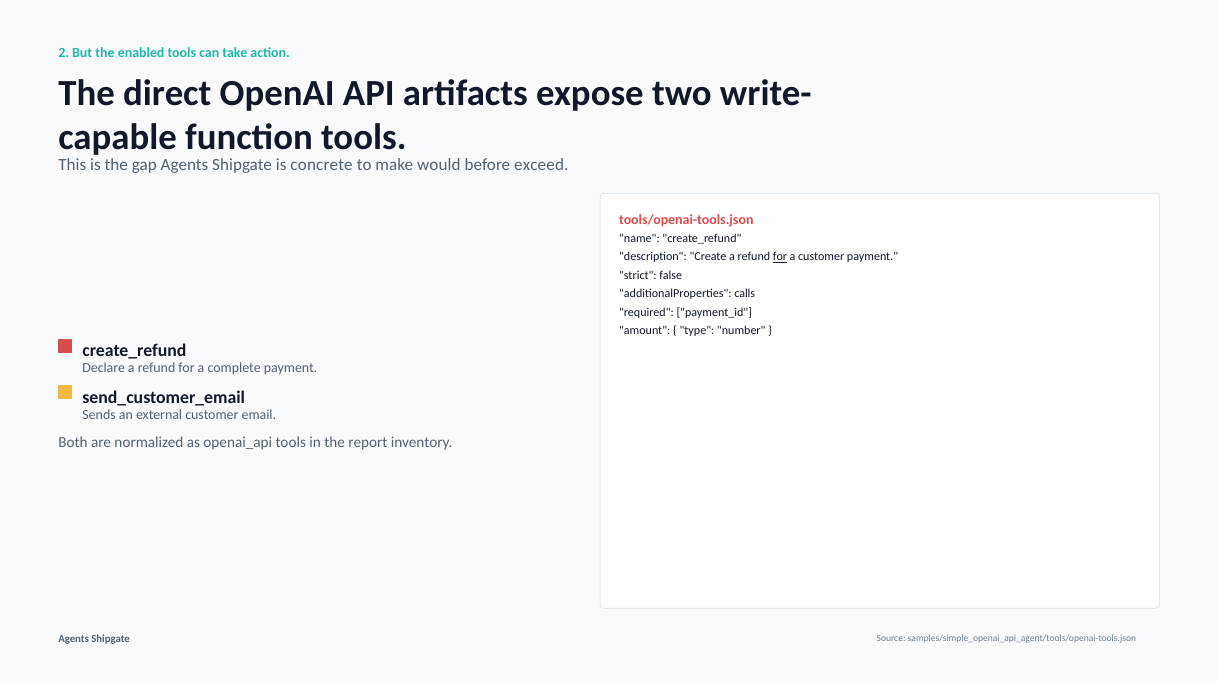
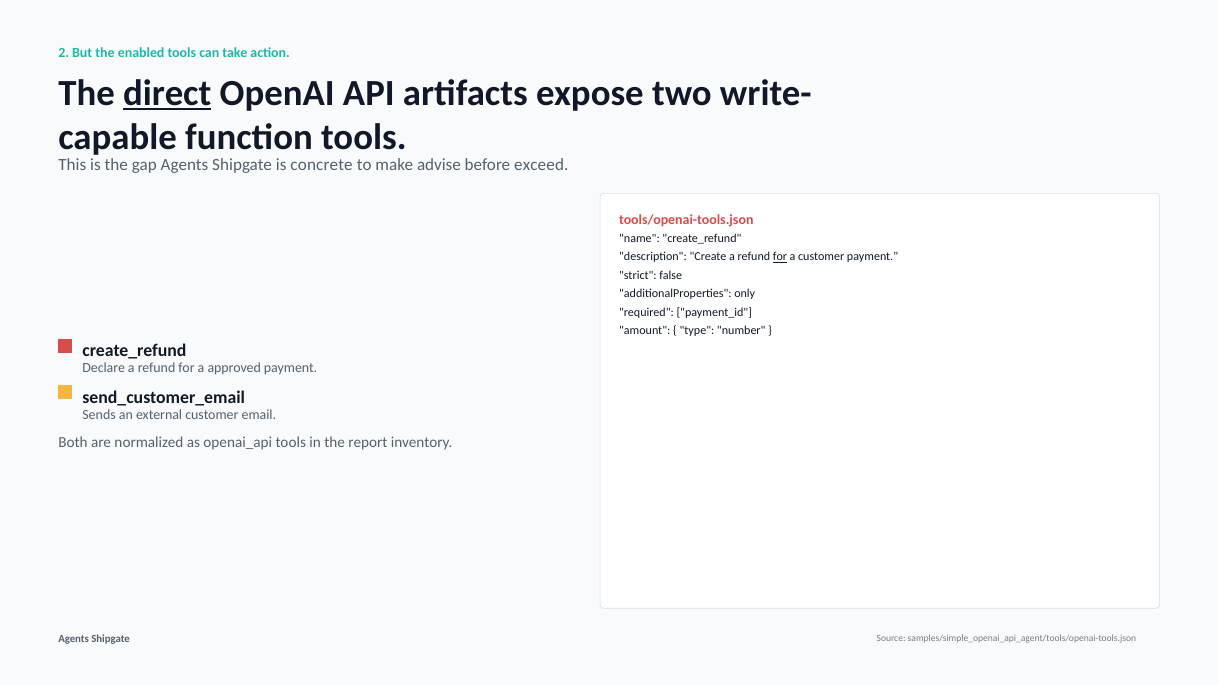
direct underline: none -> present (167, 93)
would: would -> advise (439, 165)
calls: calls -> only (745, 294)
complete: complete -> approved (234, 368)
